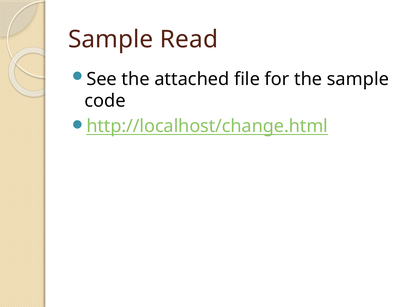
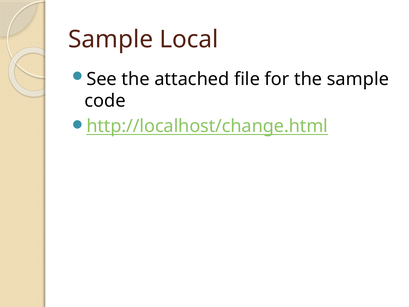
Read: Read -> Local (189, 40)
